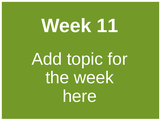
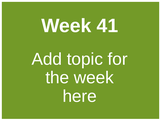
11: 11 -> 41 (107, 26)
